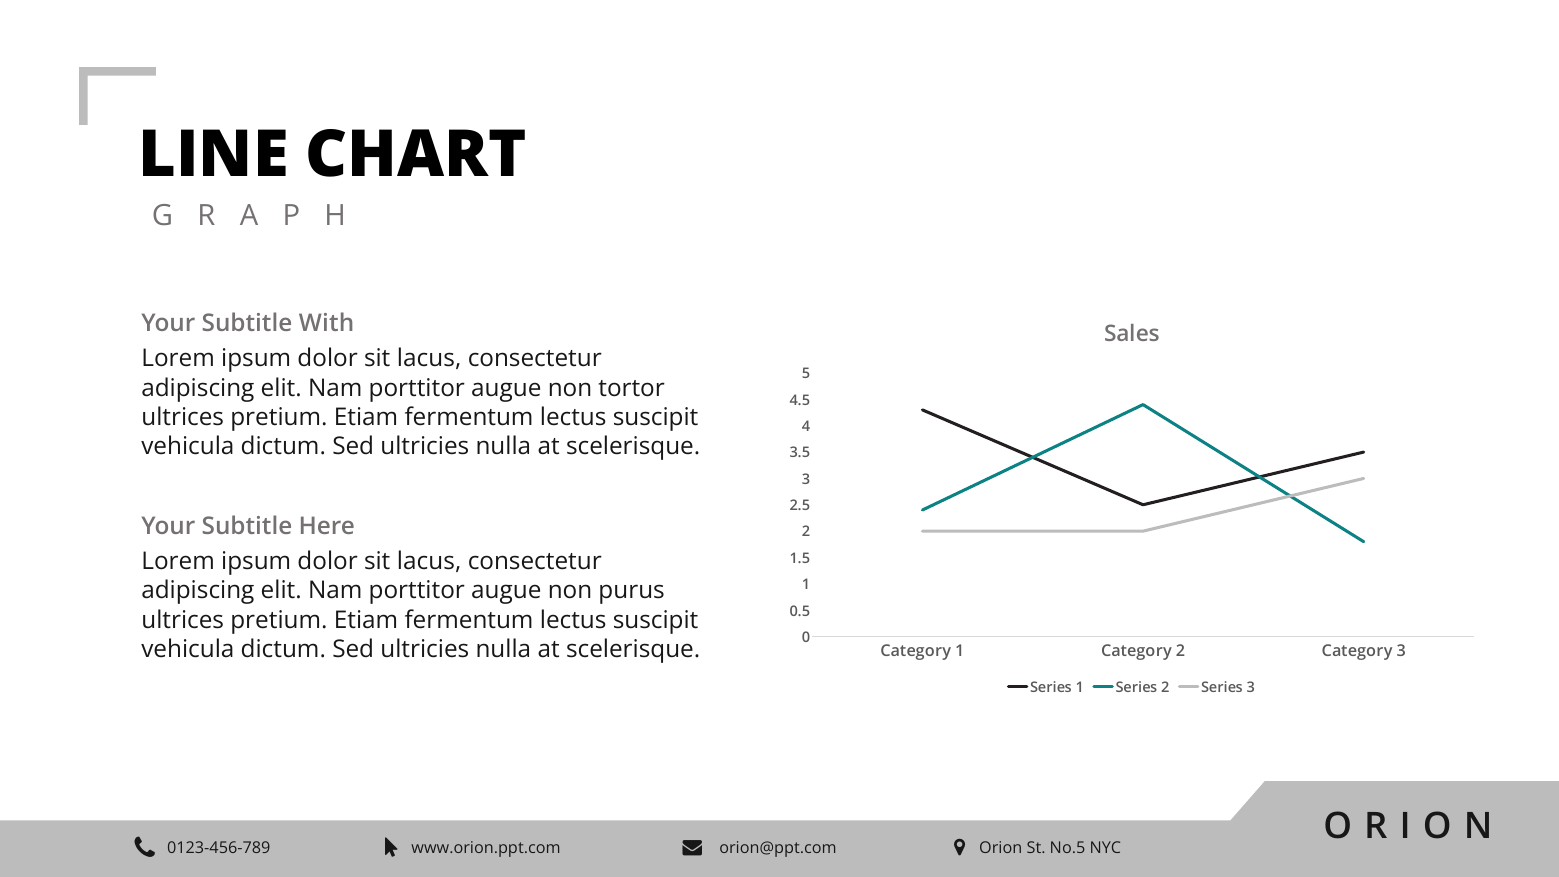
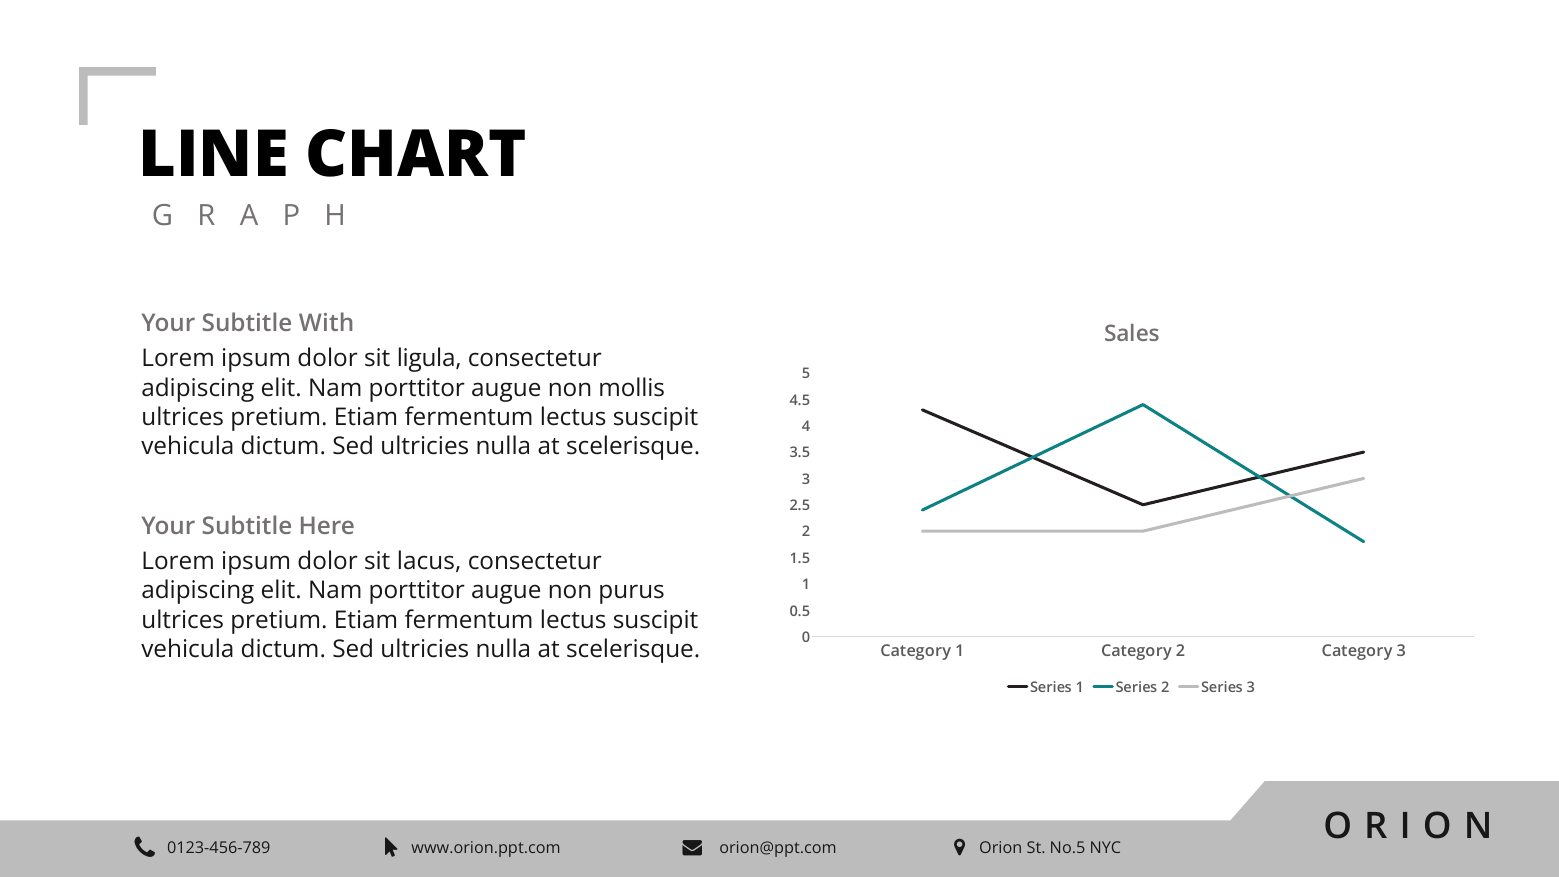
lacus: lacus -> ligula (429, 359)
tortor: tortor -> mollis (632, 388)
